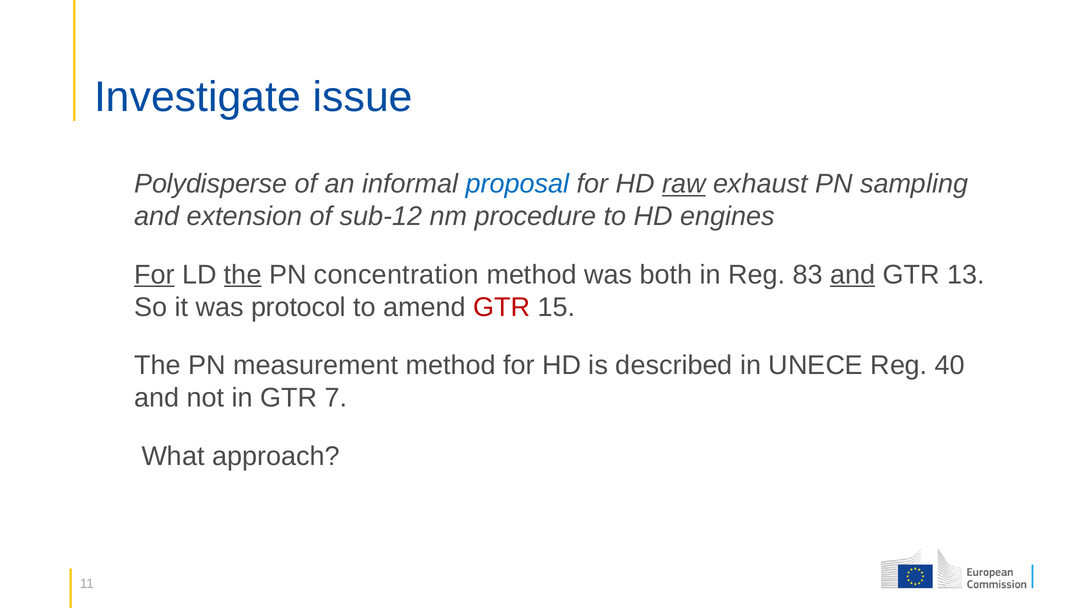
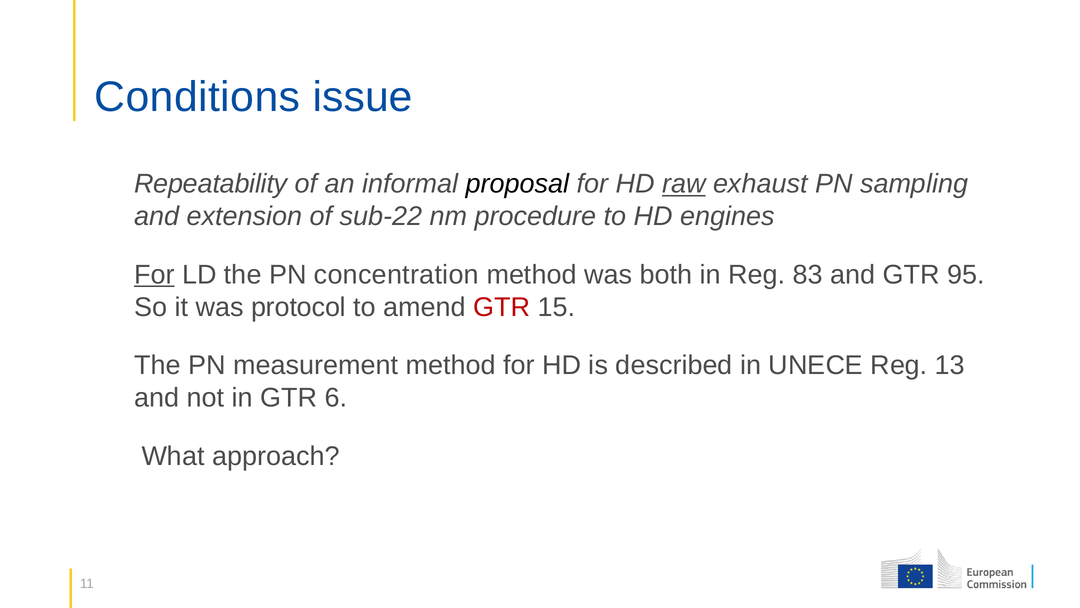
Investigate: Investigate -> Conditions (197, 97)
Polydisperse: Polydisperse -> Repeatability (211, 184)
proposal colour: blue -> black (517, 184)
sub-12: sub-12 -> sub-22 (381, 216)
the underline: present -> none (243, 274)
and underline: present -> none (853, 274)
13: 13 -> 95 (966, 274)
40: 40 -> 13 (950, 365)
7: 7 -> 6 (336, 398)
